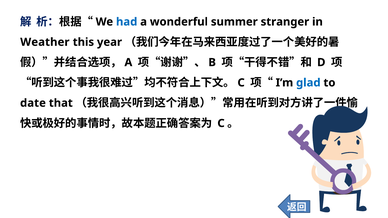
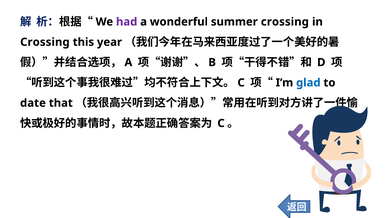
had colour: blue -> purple (127, 22)
summer stranger: stranger -> crossing (285, 22)
Weather: Weather -> Crossing (45, 42)
